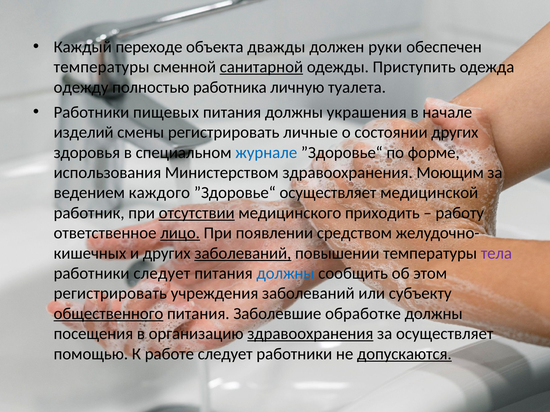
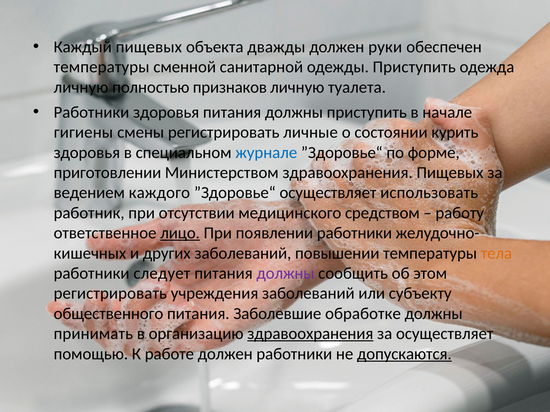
Каждый переходе: переходе -> пищевых (149, 47)
санитарной underline: present -> none (261, 67)
одежду: одежду -> личную (81, 87)
работника: работника -> признаков (230, 87)
Работники пищевых: пищевых -> здоровья (166, 112)
должны украшения: украшения -> приступить (367, 112)
изделий: изделий -> гигиены (83, 133)
состоянии других: других -> курить (455, 133)
использования: использования -> приготовлении (107, 173)
здравоохранения Моющим: Моющим -> Пищевых (450, 173)
медицинской: медицинской -> использовать (429, 193)
отсутствии underline: present -> none (197, 213)
приходить: приходить -> средством (382, 213)
появлении средством: средством -> работники (354, 233)
заболеваний underline: present -> none (243, 253)
тела colour: purple -> orange (496, 253)
должны colour: blue -> purple (286, 274)
общественного underline: present -> none (108, 314)
посещения: посещения -> принимать (93, 334)
работе следует: следует -> должен (225, 354)
